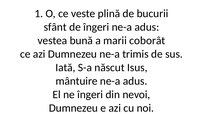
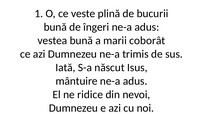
sfânt: sfânt -> bună (55, 27)
ne îngeri: îngeri -> ridice (90, 95)
